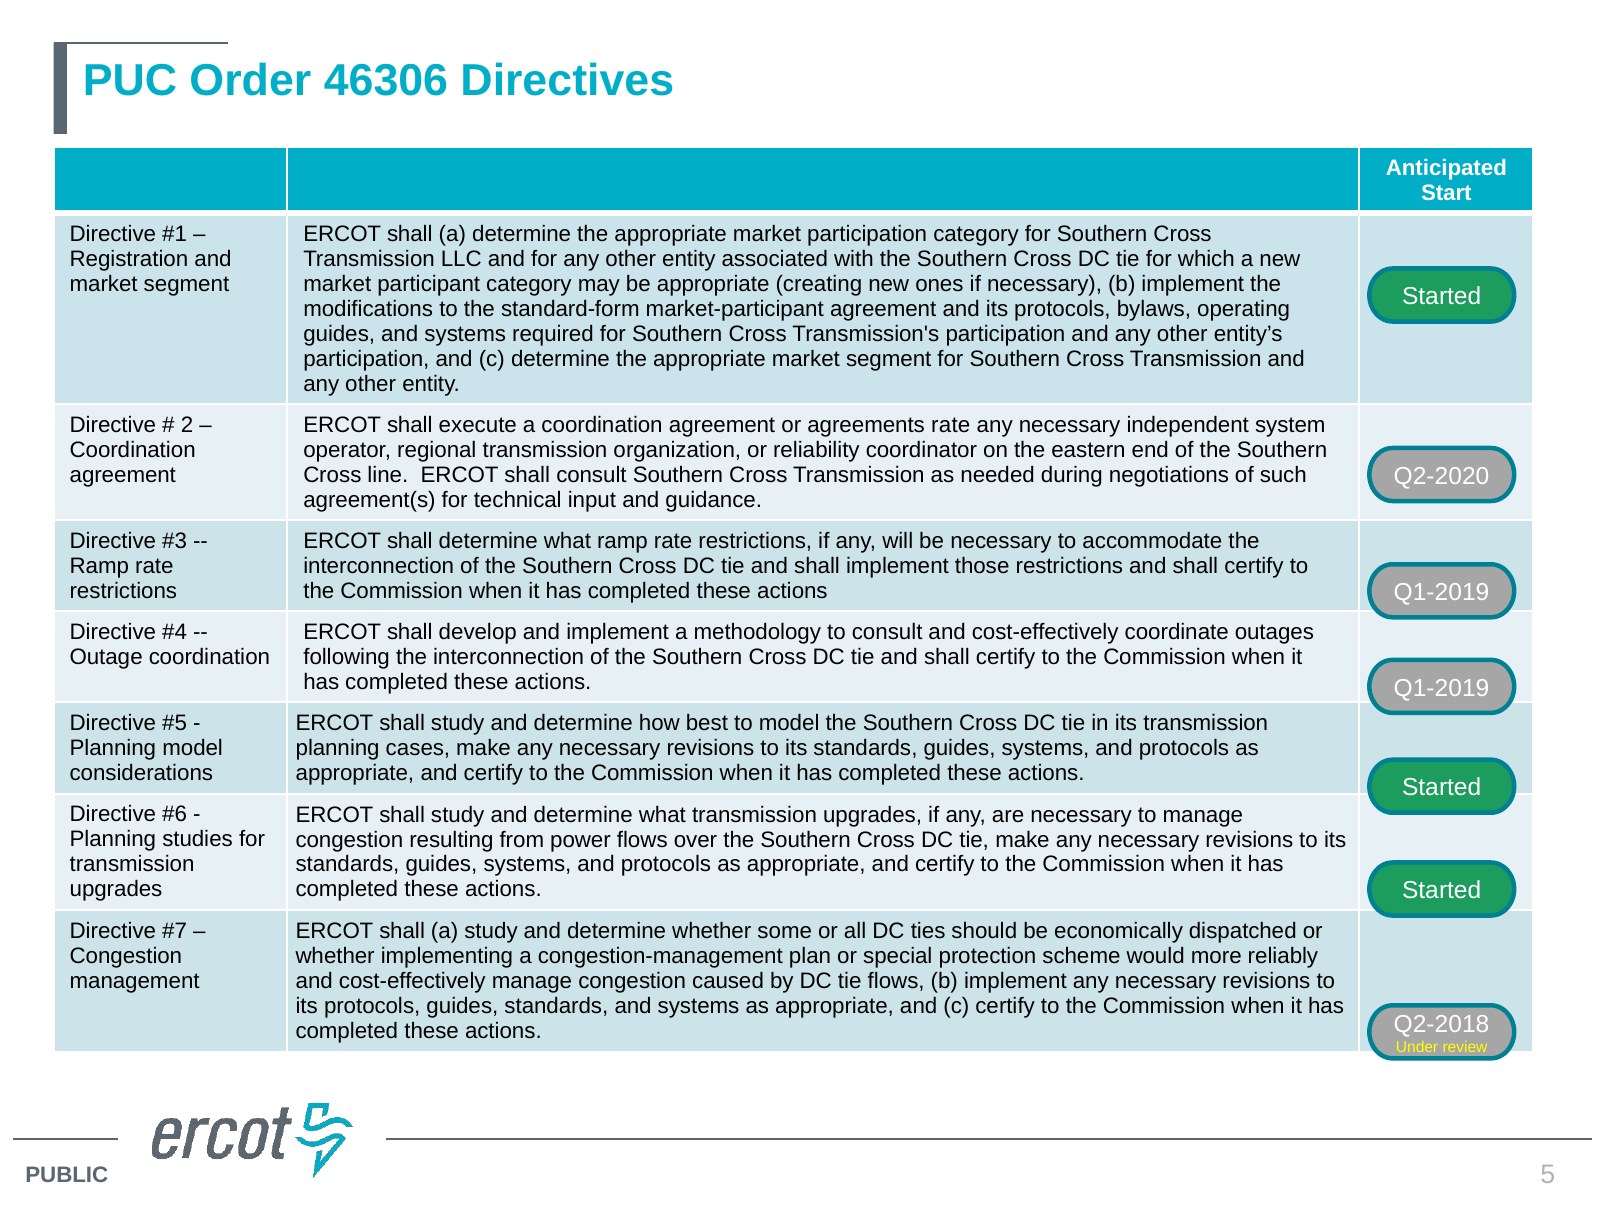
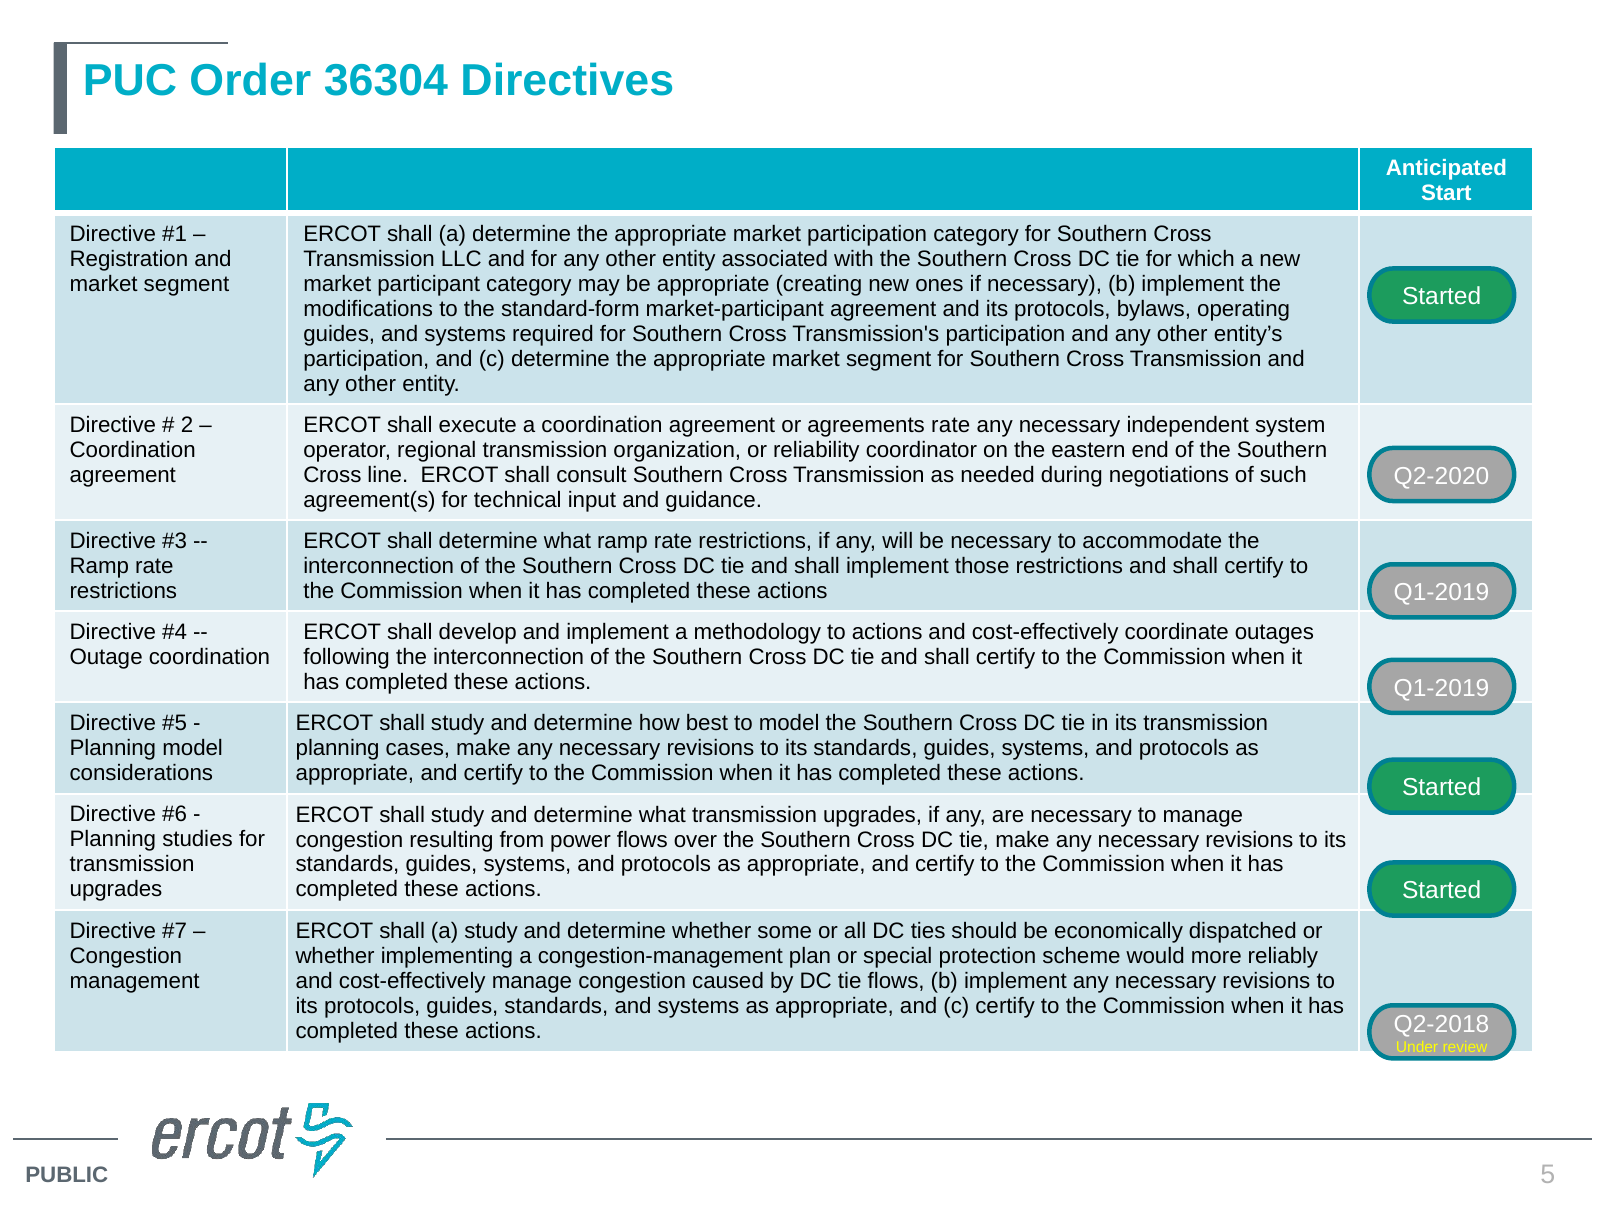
46306: 46306 -> 36304 (386, 81)
to consult: consult -> actions (887, 632)
